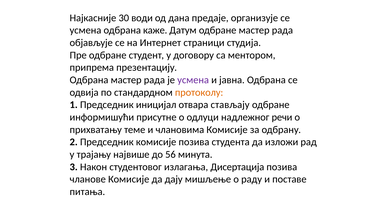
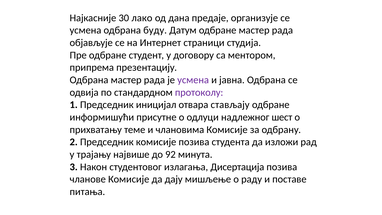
води: води -> лако (142, 18)
каже: каже -> буду (155, 30)
протоколу colour: orange -> purple (199, 92)
речи: речи -> шест (282, 117)
56: 56 -> 92 (170, 154)
